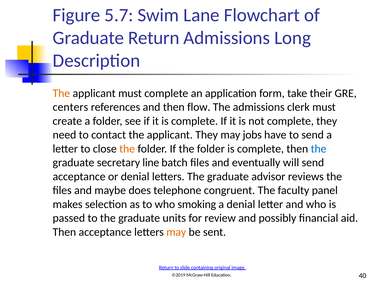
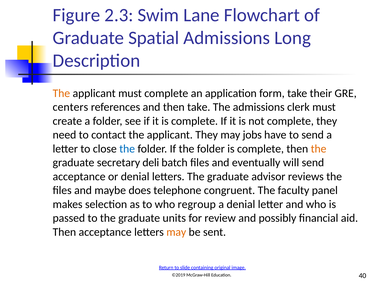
5.7: 5.7 -> 2.3 (119, 15)
Graduate Return: Return -> Spatial (154, 38)
then flow: flow -> take (199, 107)
the colour: orange -> blue (127, 148)
the colour: blue -> orange (319, 148)
line: line -> deli (151, 162)
smoking: smoking -> regroup (197, 204)
